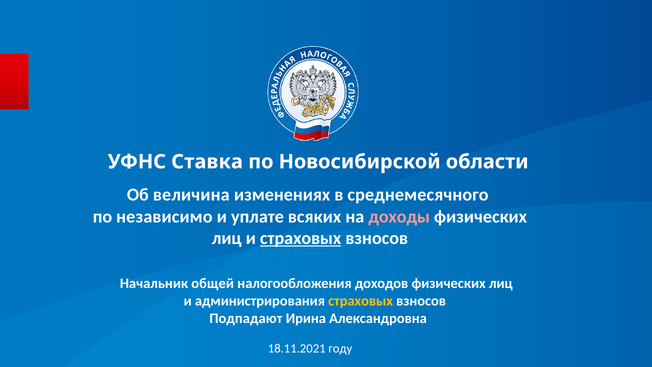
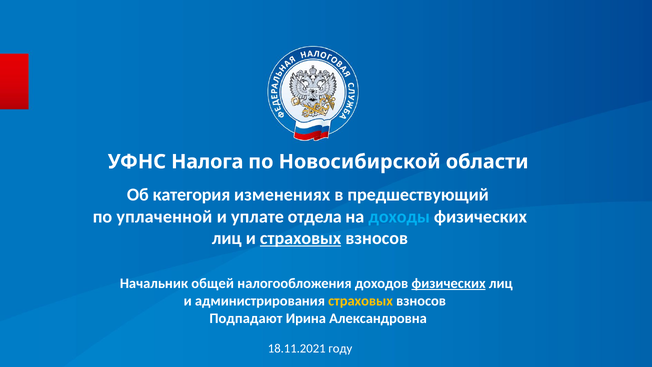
Ставка: Ставка -> Налога (207, 162)
величина: величина -> категория (191, 195)
среднемесячного: среднемесячного -> предшествующий (418, 195)
независимо: независимо -> уплаченной (164, 216)
всяких: всяких -> отдела (315, 216)
доходы colour: pink -> light blue (399, 216)
физических underline: none -> present (449, 283)
